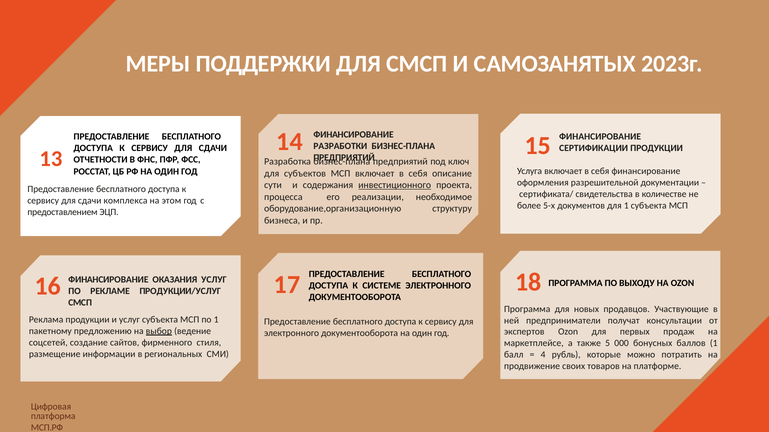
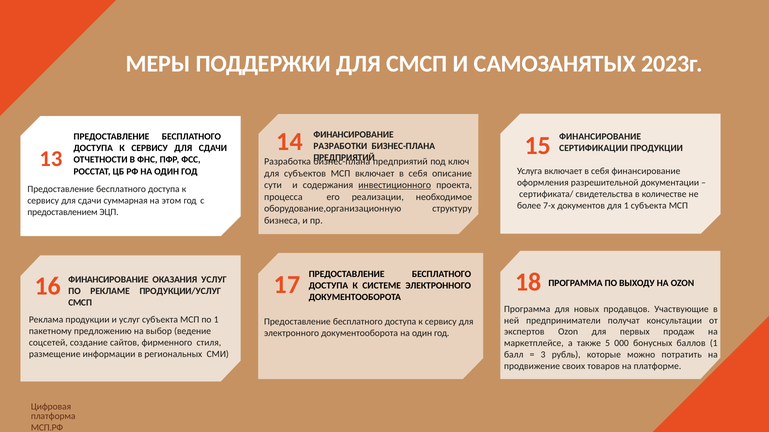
комплекса: комплекса -> суммарная (126, 201)
5-х: 5-х -> 7-х (549, 206)
выбор underline: present -> none (159, 331)
4: 4 -> 3 (543, 355)
